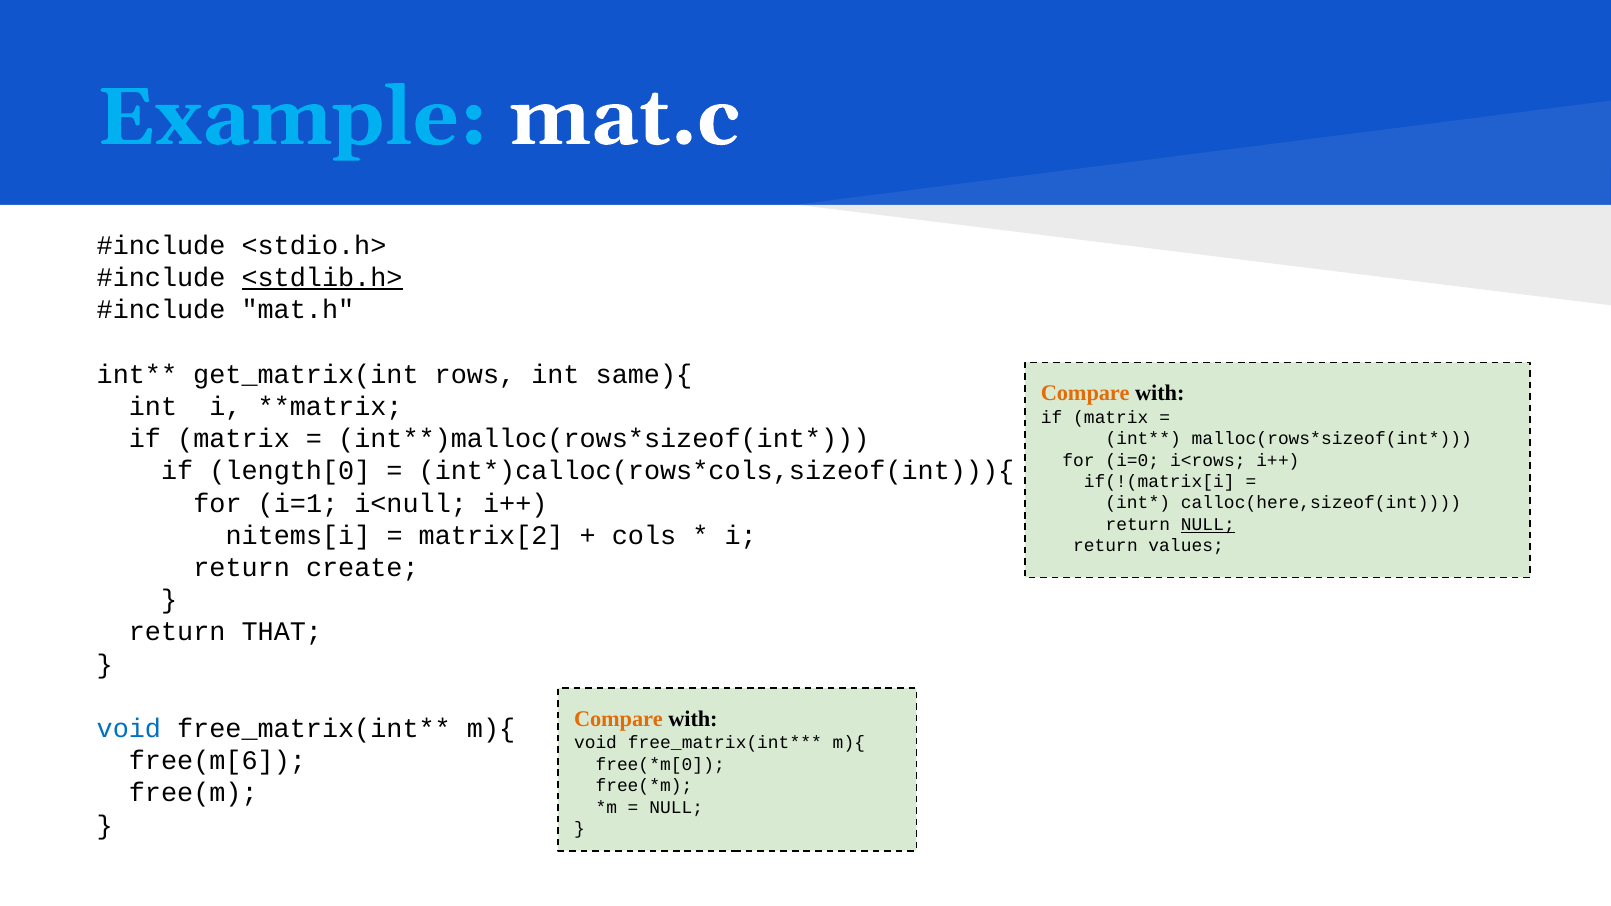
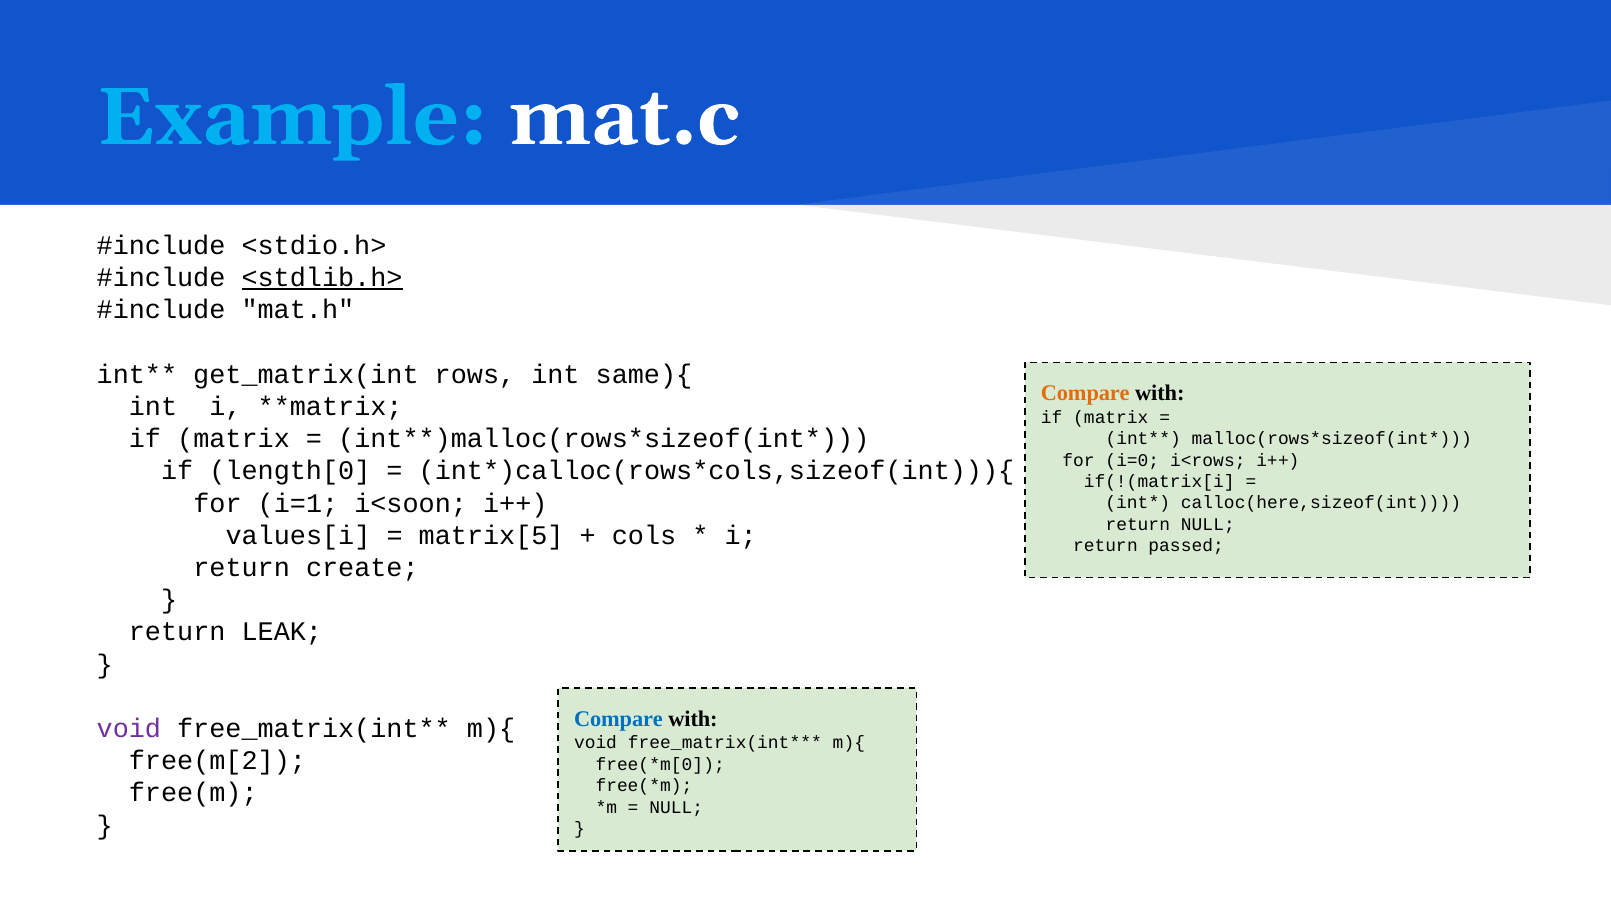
i<null: i<null -> i<soon (411, 503)
NULL underline: present -> none (1208, 525)
nitems[i: nitems[i -> values[i (298, 536)
matrix[2: matrix[2 -> matrix[5 (491, 536)
values: values -> passed (1186, 546)
THAT: THAT -> LEAK (282, 632)
Compare colour: orange -> blue (618, 719)
void colour: blue -> purple (129, 729)
free(m[6: free(m[6 -> free(m[2 (217, 761)
